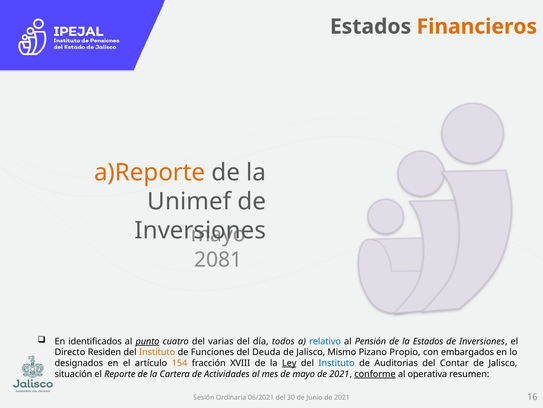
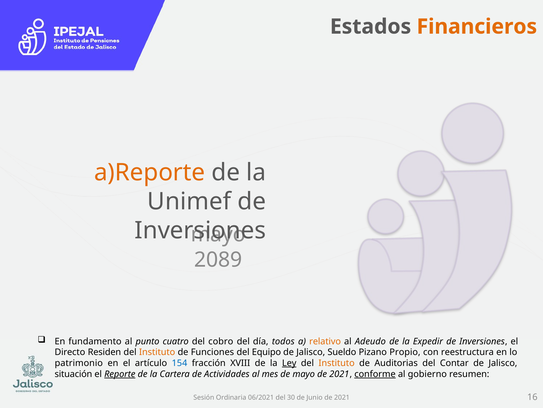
2081: 2081 -> 2089 (218, 259)
identificados: identificados -> fundamento (95, 341)
punto underline: present -> none (148, 341)
varias: varias -> cobro (221, 341)
relativo colour: blue -> orange (325, 341)
Pensión: Pensión -> Adeudo (370, 341)
la Estados: Estados -> Expedir (428, 341)
Deuda: Deuda -> Equipo (266, 352)
Mismo: Mismo -> Sueldo (342, 352)
embargados: embargados -> reestructura (467, 352)
designados: designados -> patrimonio (79, 362)
154 colour: orange -> blue (179, 362)
Instituto colour: blue -> orange (337, 362)
Reporte underline: none -> present (120, 373)
operativa: operativa -> gobierno (427, 373)
